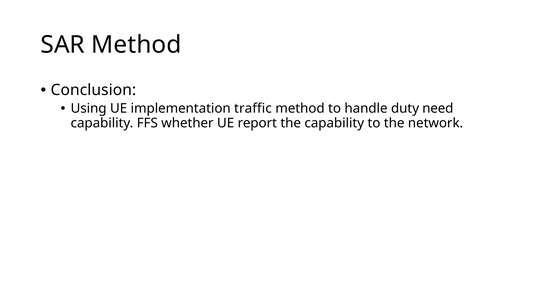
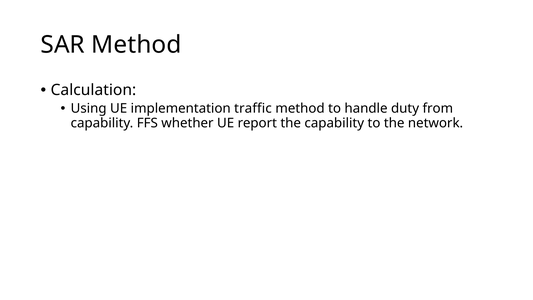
Conclusion: Conclusion -> Calculation (93, 90)
need: need -> from (438, 108)
